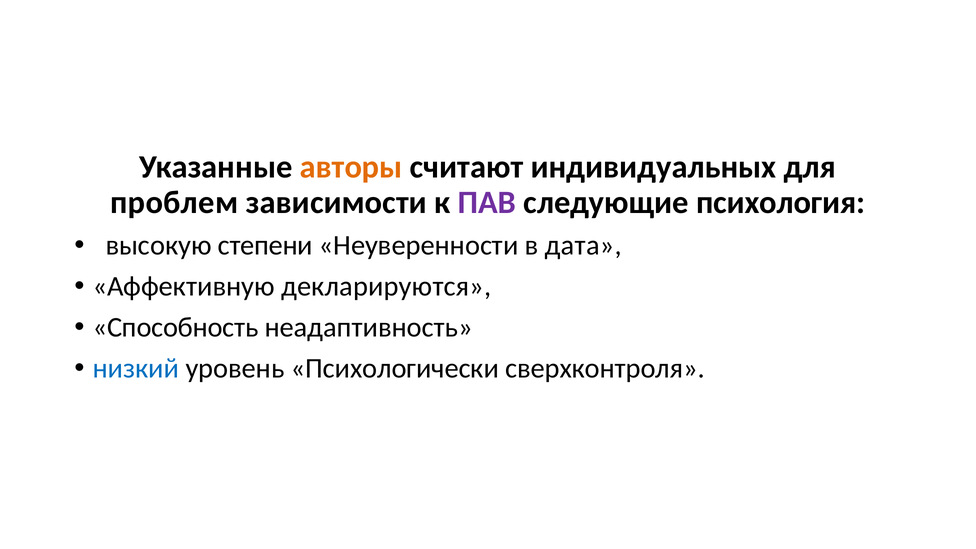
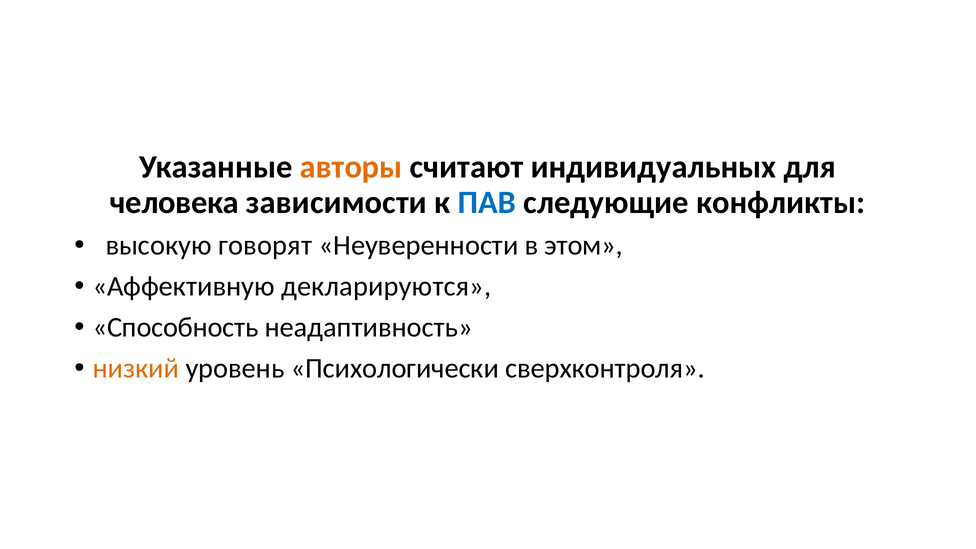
проблем: проблем -> человека (174, 202)
ПАВ colour: purple -> blue (487, 202)
психология: психология -> конфликты (781, 202)
степени: степени -> говорят (265, 246)
дата: дата -> этом (584, 246)
низкий colour: blue -> orange (136, 368)
